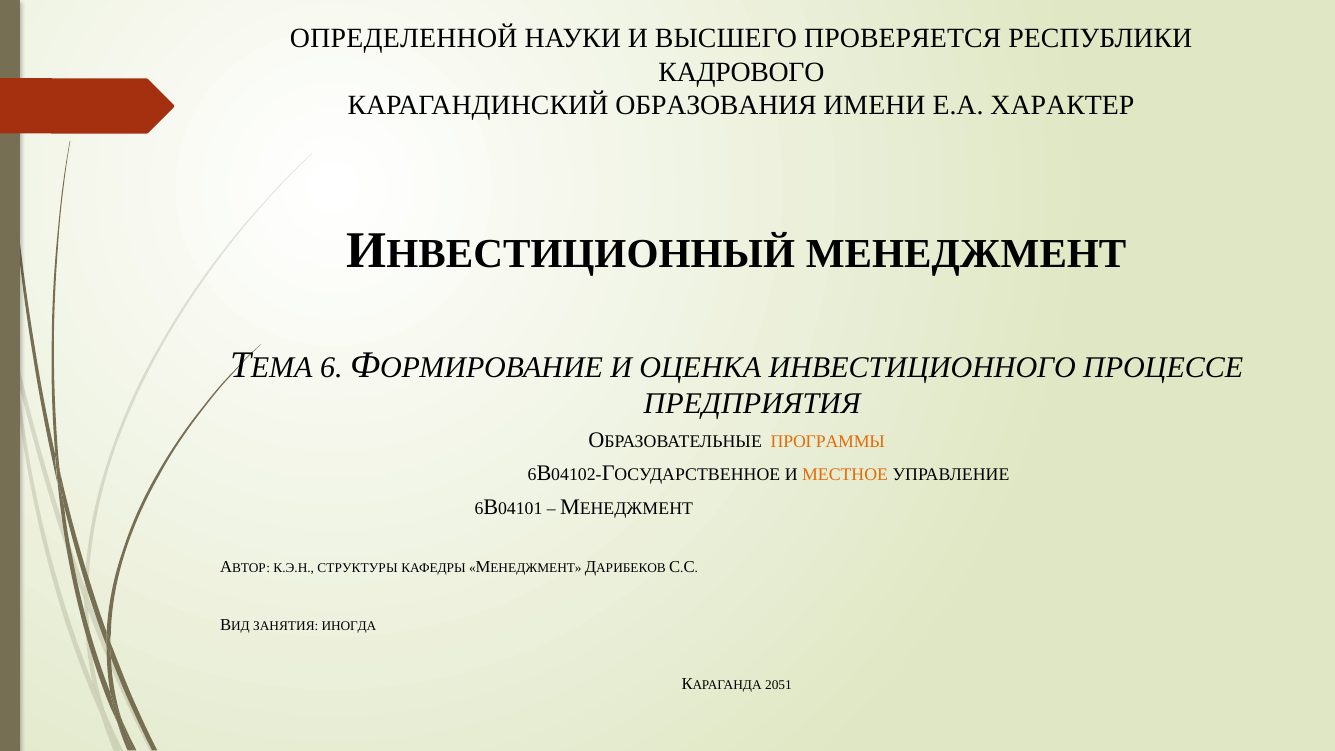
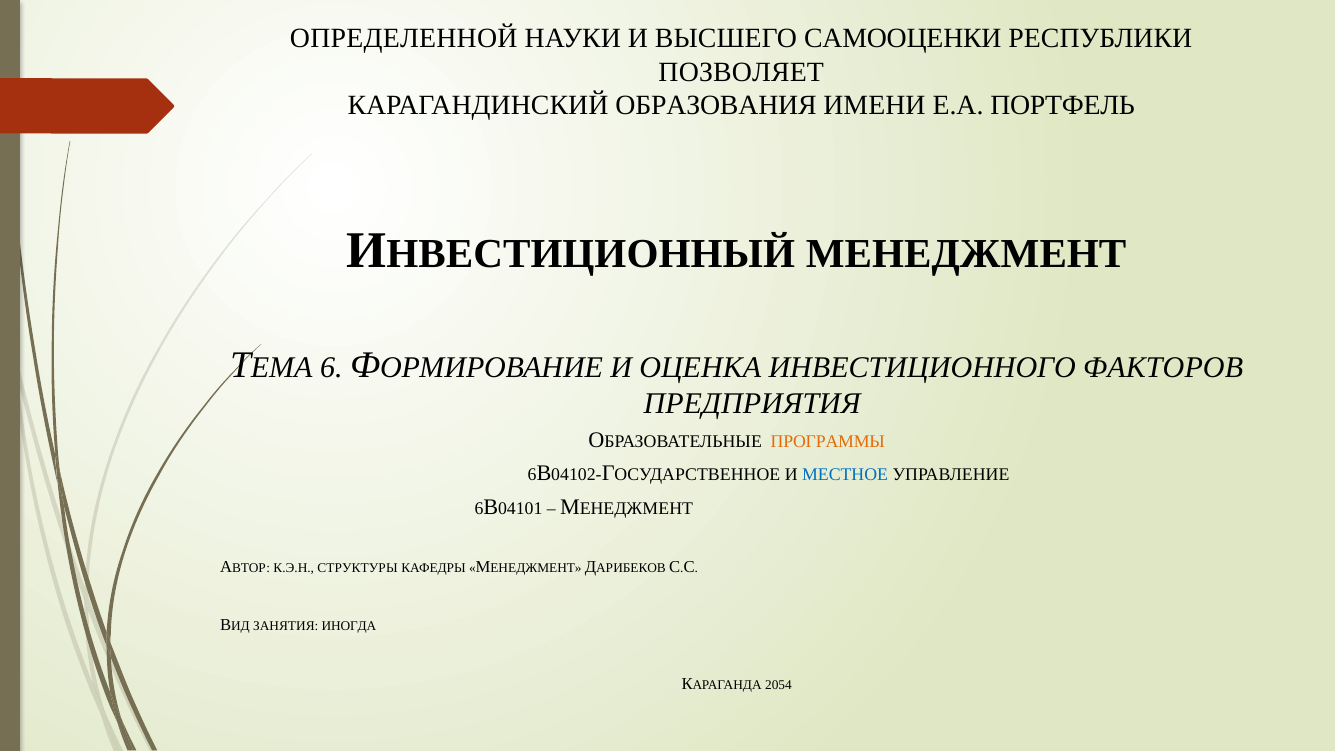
ПРОВЕРЯЕТСЯ: ПРОВЕРЯЕТСЯ -> САМООЦЕНКИ (903, 38)
КАДРОВОГО: КАДРОВОГО -> ПОЗВОЛЯЕТ (741, 72)
ХАРАКТЕР: ХАРАКТЕР -> ПОРТФЕЛЬ (1063, 105)
ПРОЦЕССЕ: ПРОЦЕССЕ -> ФАКТОРОВ (1163, 367)
МЕСТНОЕ colour: orange -> blue (845, 475)
2051: 2051 -> 2054 (778, 685)
